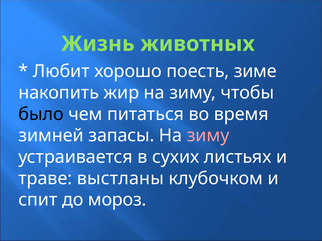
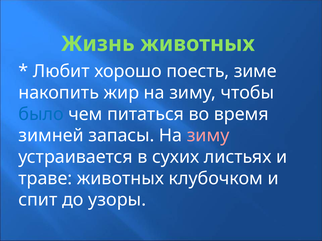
было colour: black -> blue (41, 114)
траве выстланы: выстланы -> животных (120, 179)
мороз: мороз -> узоры (117, 200)
